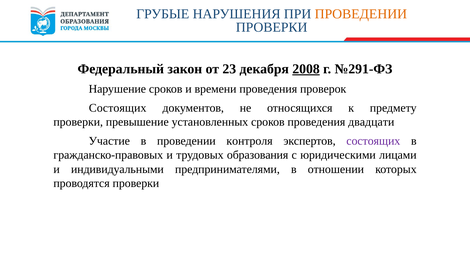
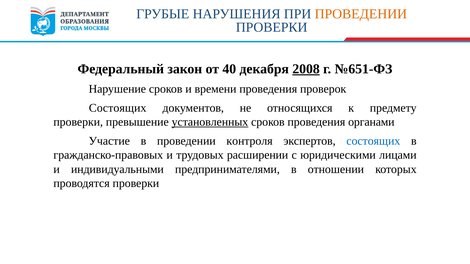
23: 23 -> 40 (229, 69)
№291-ФЗ: №291-ФЗ -> №651-ФЗ (363, 69)
установленных underline: none -> present (210, 122)
двадцати: двадцати -> органами (371, 122)
состоящих colour: purple -> blue (373, 141)
образования: образования -> расширении (258, 155)
